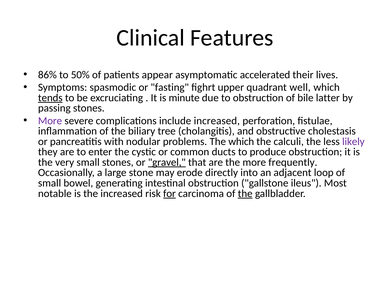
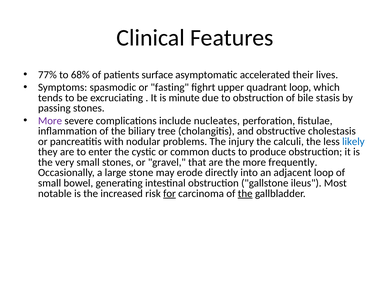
86%: 86% -> 77% (47, 75)
50%: 50% -> 68% (80, 75)
appear: appear -> surface (157, 75)
quadrant well: well -> loop (300, 88)
tends underline: present -> none (50, 98)
latter: latter -> stasis (328, 98)
include increased: increased -> nucleates (217, 121)
The which: which -> injury (241, 142)
likely colour: purple -> blue (353, 142)
gravel underline: present -> none (167, 163)
